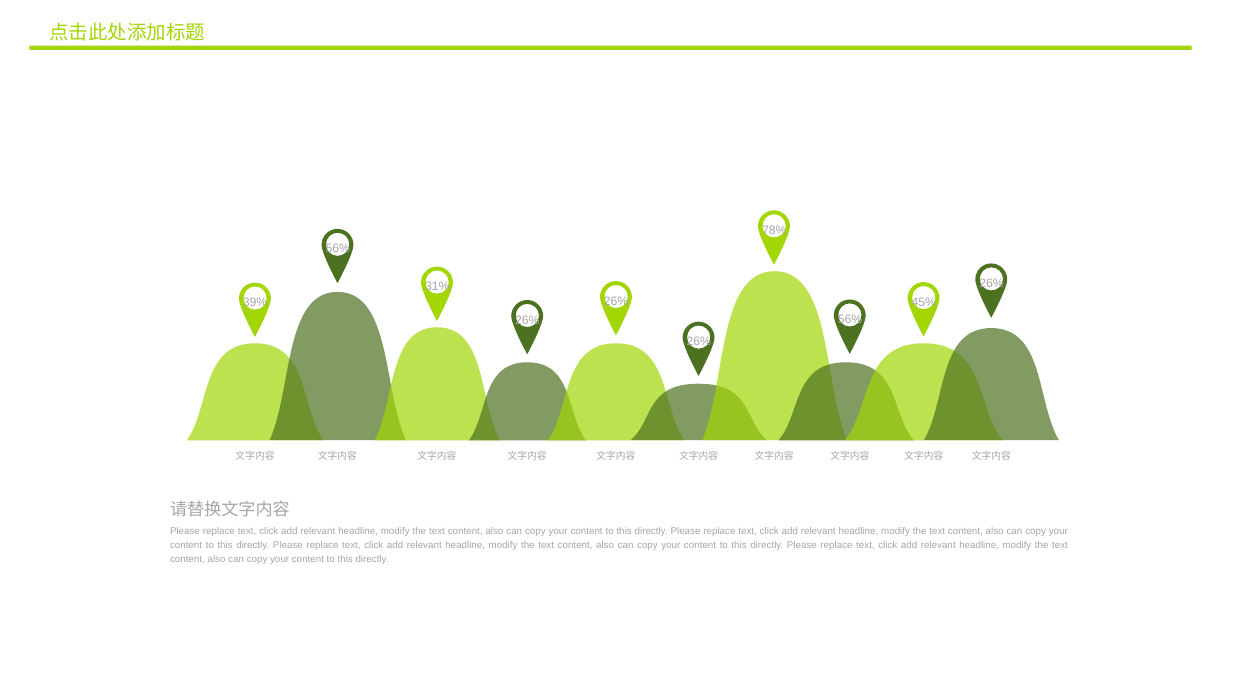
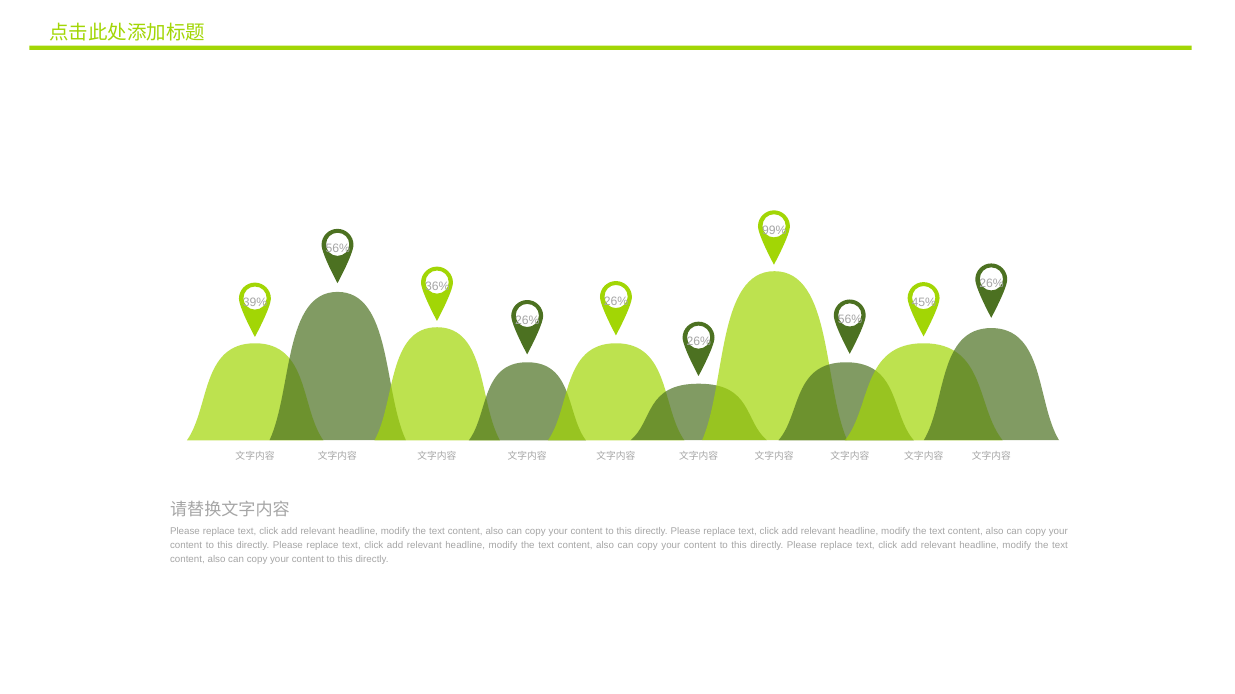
78%: 78% -> 99% (774, 231)
31%: 31% -> 36% (437, 287)
